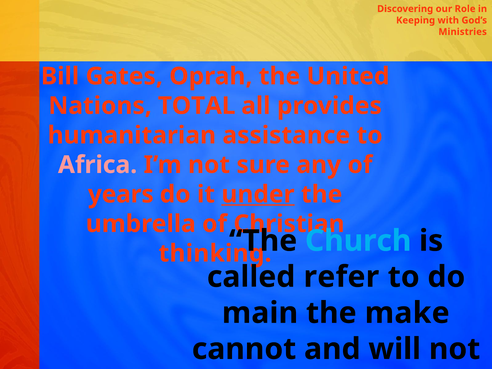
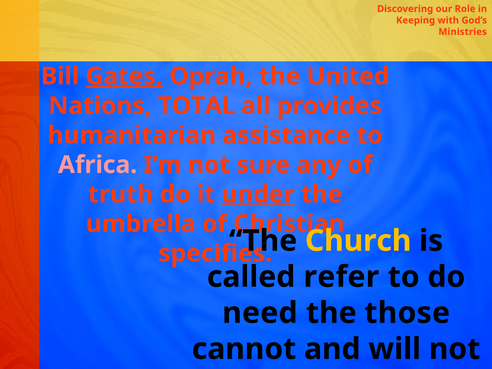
Gates underline: none -> present (124, 76)
years: years -> truth (121, 194)
Church colour: light blue -> yellow (358, 241)
thinking: thinking -> specifies (215, 253)
main: main -> need (260, 313)
make: make -> those (407, 313)
